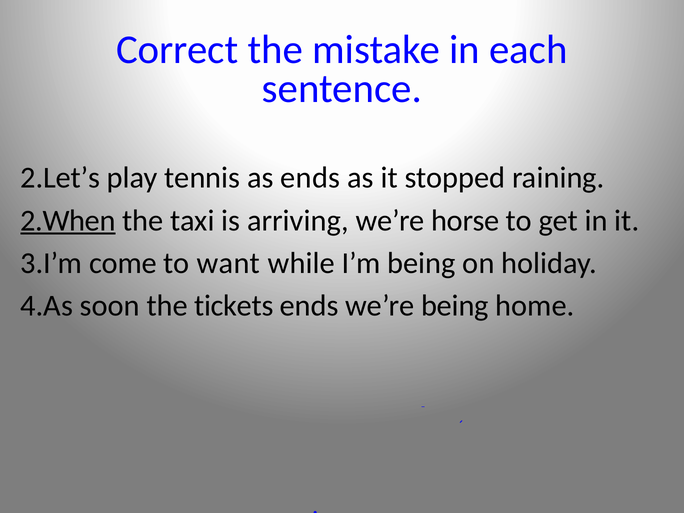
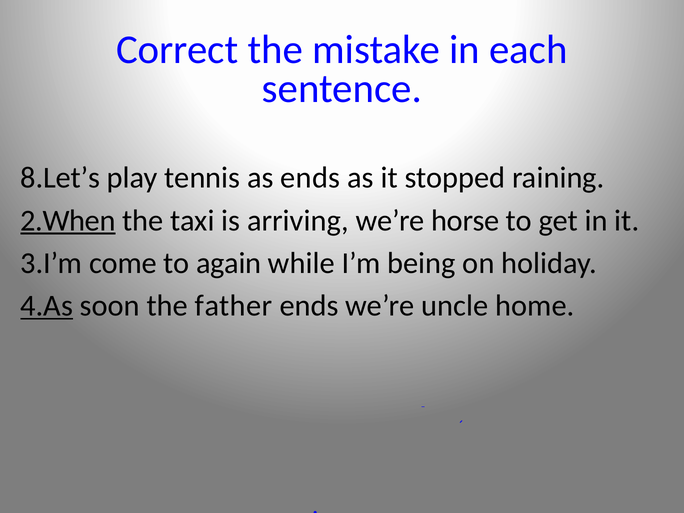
2.Let’s: 2.Let’s -> 8.Let’s (60, 178)
want: want -> again (229, 263)
4.As underline: none -> present (47, 306)
tickets: tickets -> father (234, 306)
we’re being: being -> uncle (455, 306)
